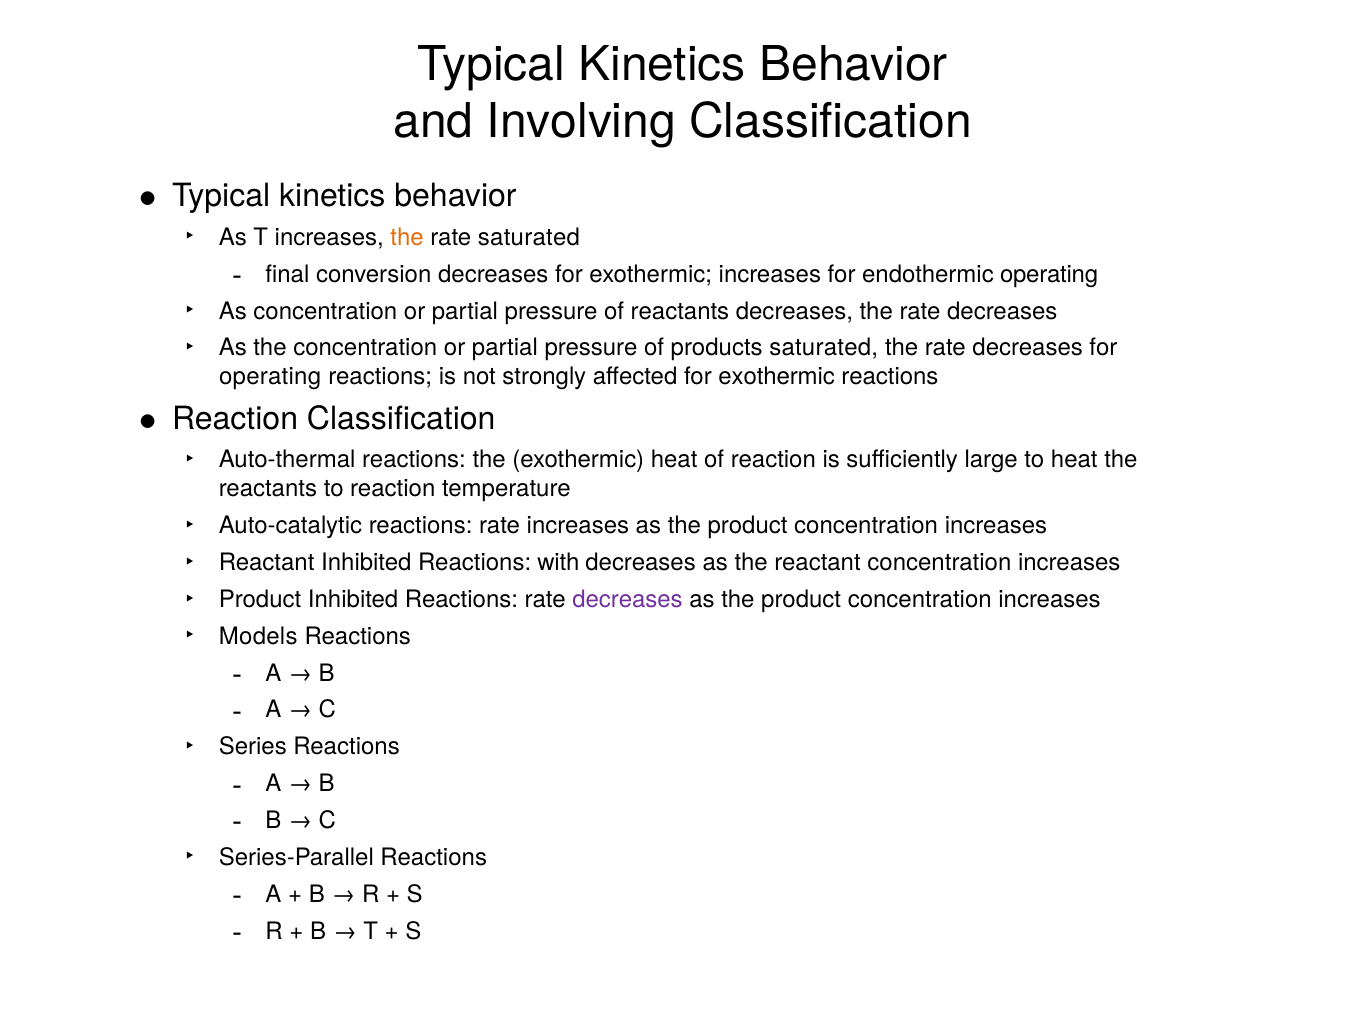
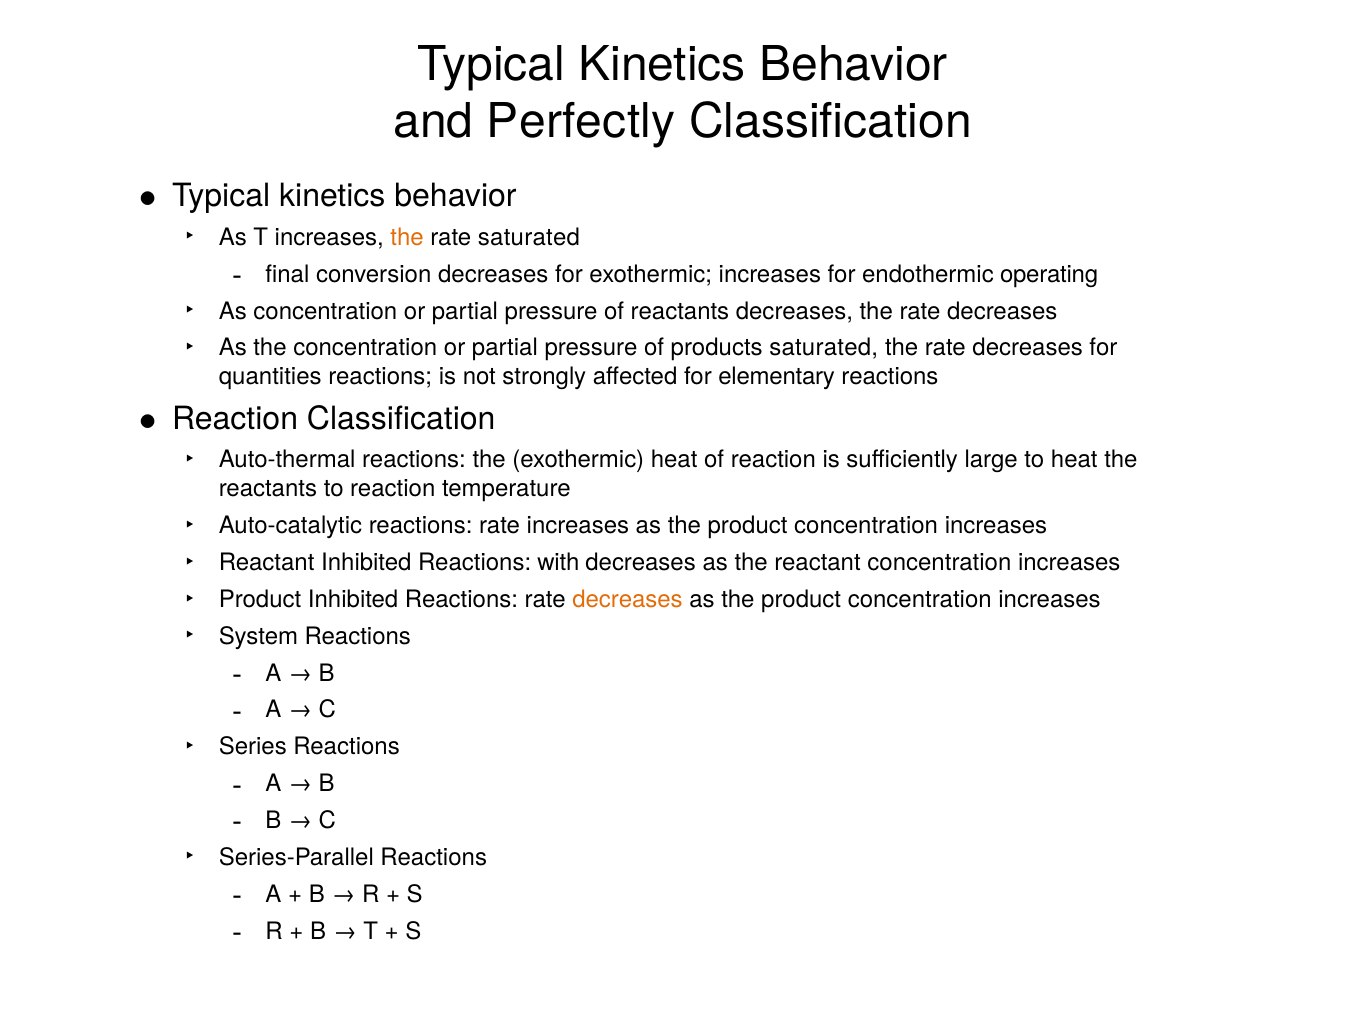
Involving: Involving -> Perfectly (581, 122)
operating: operating -> quantities (270, 377)
affected for exothermic: exothermic -> elementary (777, 377)
decreases colour: purple -> orange (628, 599)
Models: Models -> System (258, 636)
